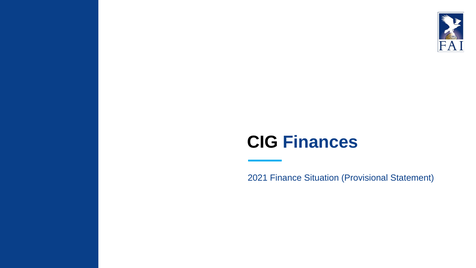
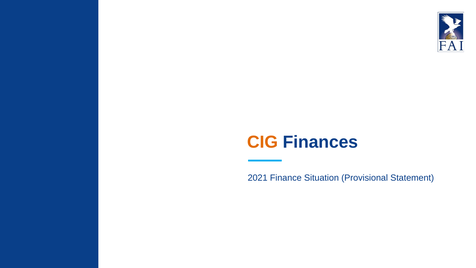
CIG colour: black -> orange (262, 142)
